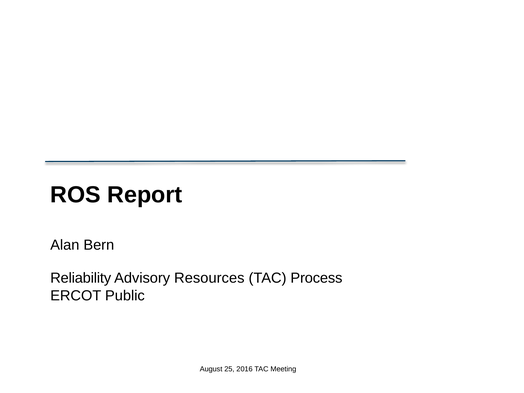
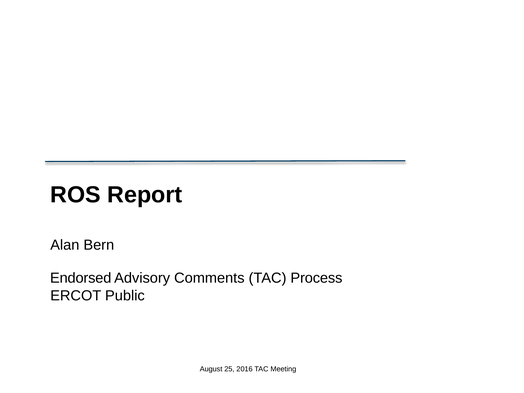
Reliability: Reliability -> Endorsed (81, 278)
Resources: Resources -> Comments (209, 278)
